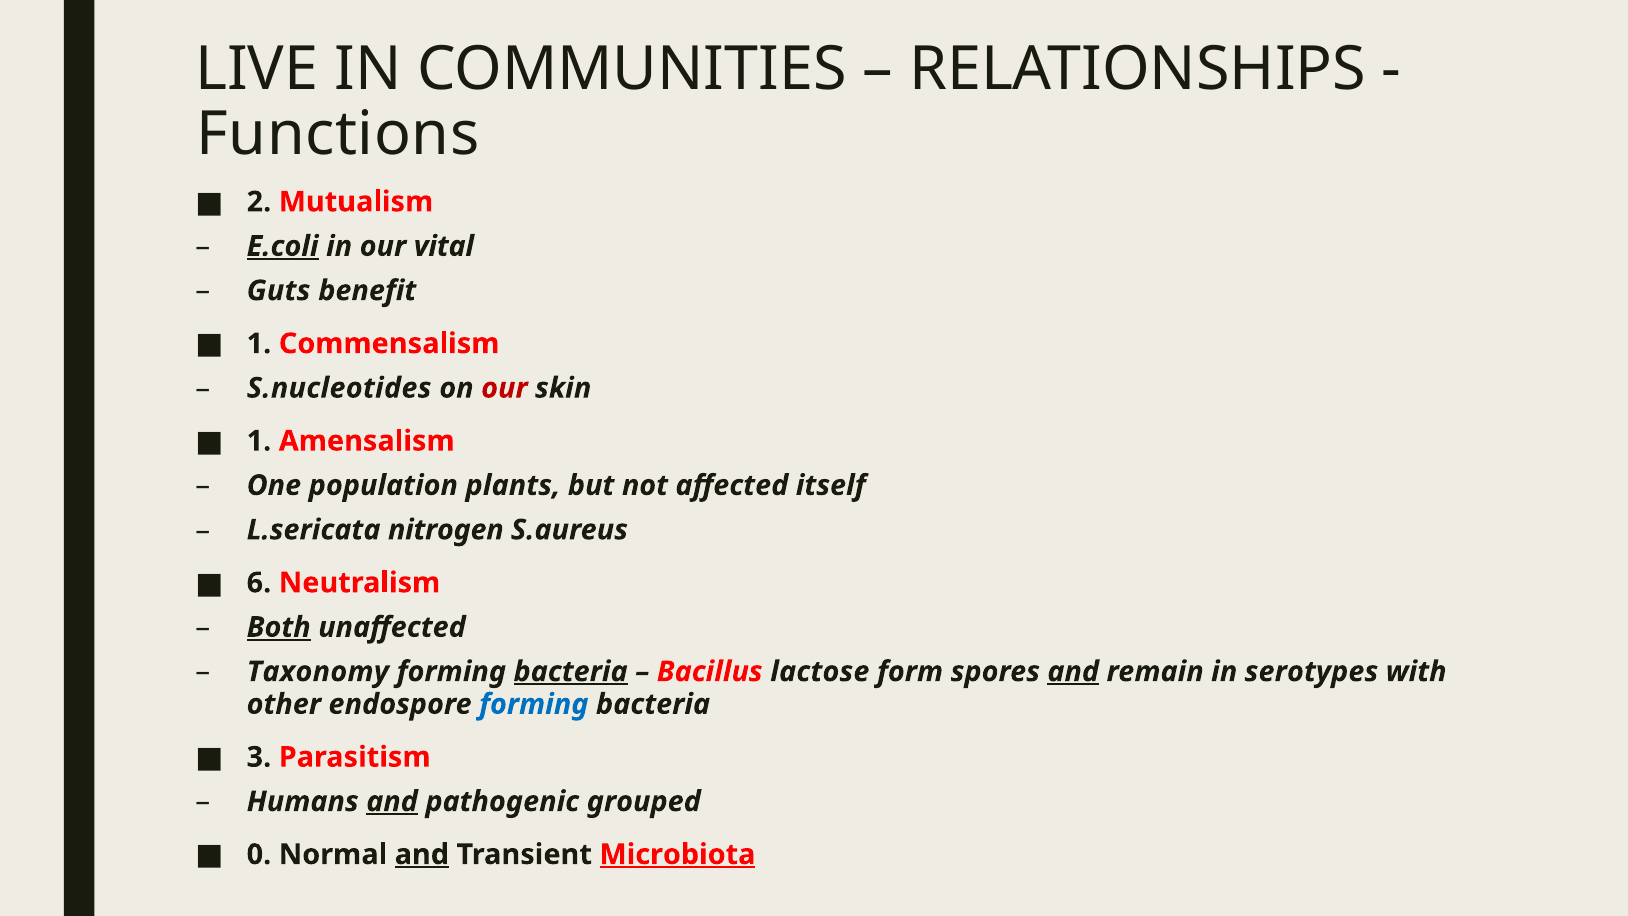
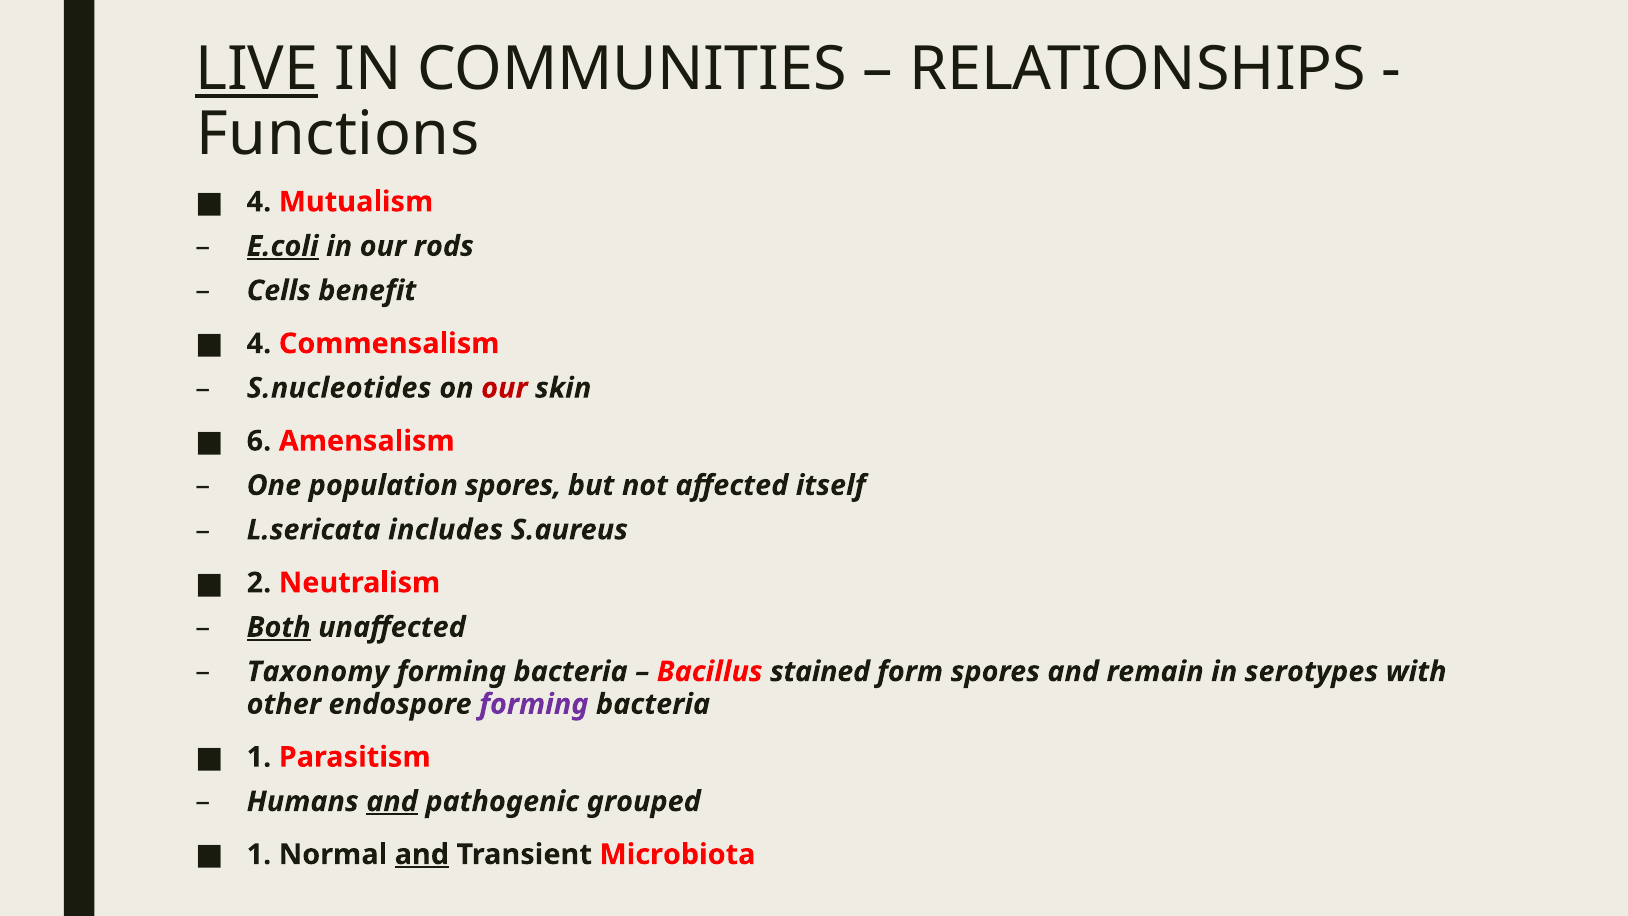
LIVE underline: none -> present (257, 69)
2: 2 -> 4 (259, 202)
vital: vital -> rods (444, 246)
Guts: Guts -> Cells (279, 291)
1: 1 -> 4 (259, 344)
1: 1 -> 6 (259, 441)
population plants: plants -> spores (513, 485)
nitrogen: nitrogen -> includes (446, 530)
6: 6 -> 2 (259, 583)
bacteria underline: present -> none (571, 671)
lactose: lactose -> stained (820, 671)
and underline: present -> none (1073, 671)
forming colour: blue -> purple (534, 704)
3: 3 -> 1 (259, 757)
0: 0 -> 1 (259, 854)
Microbiota underline: present -> none (677, 854)
